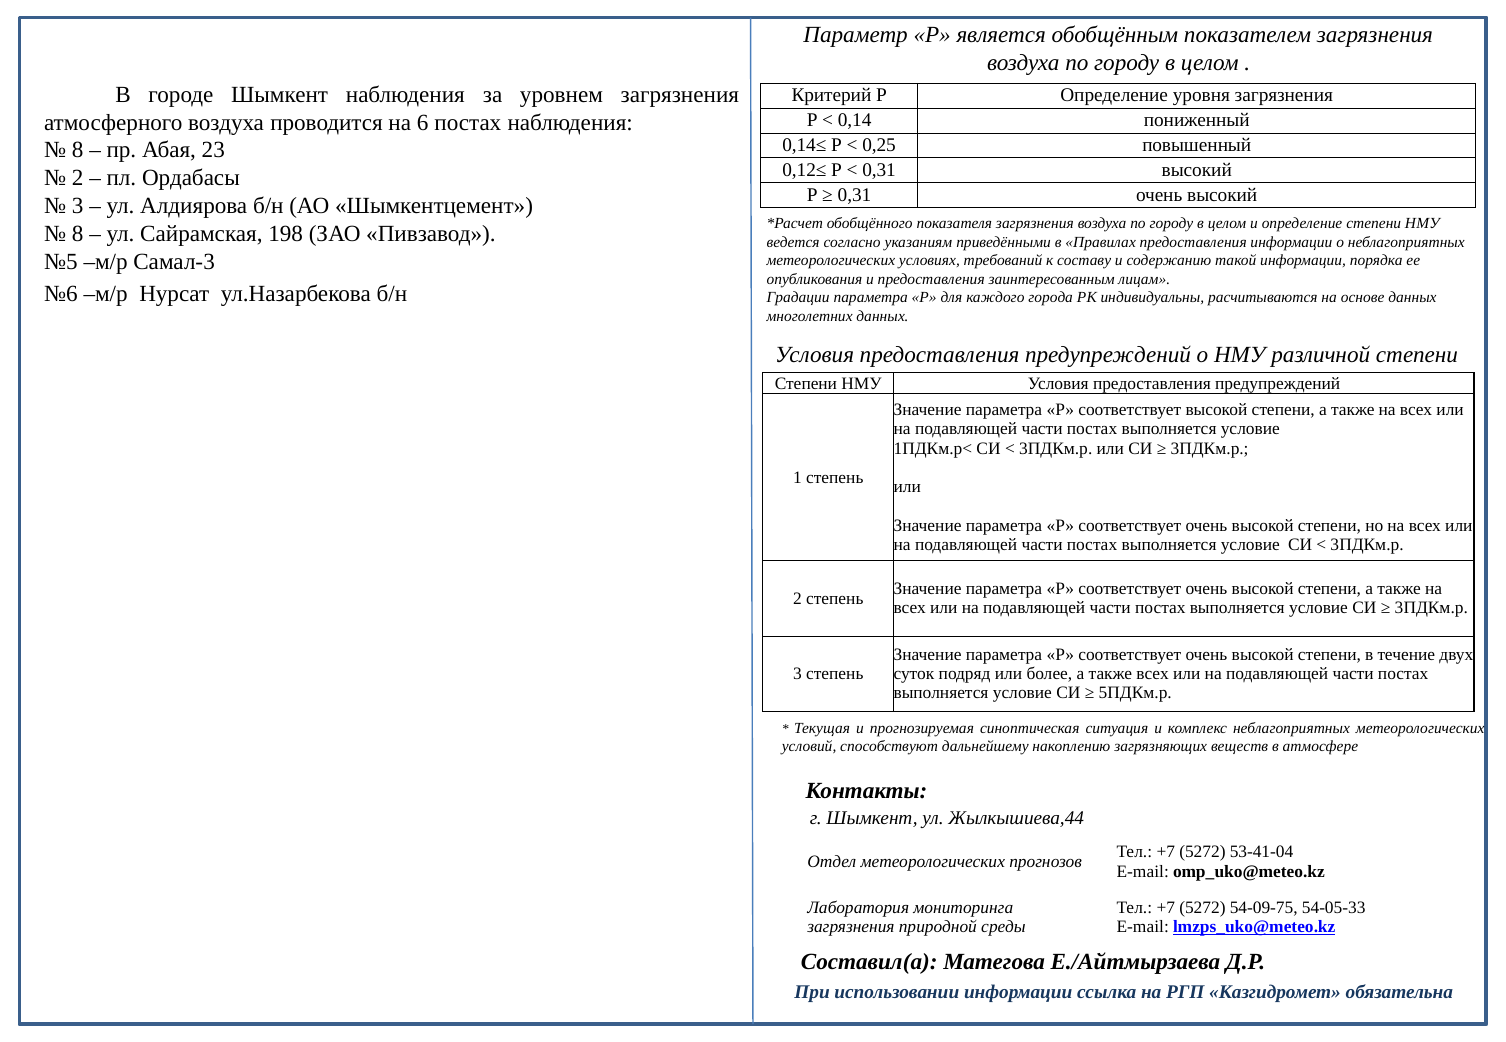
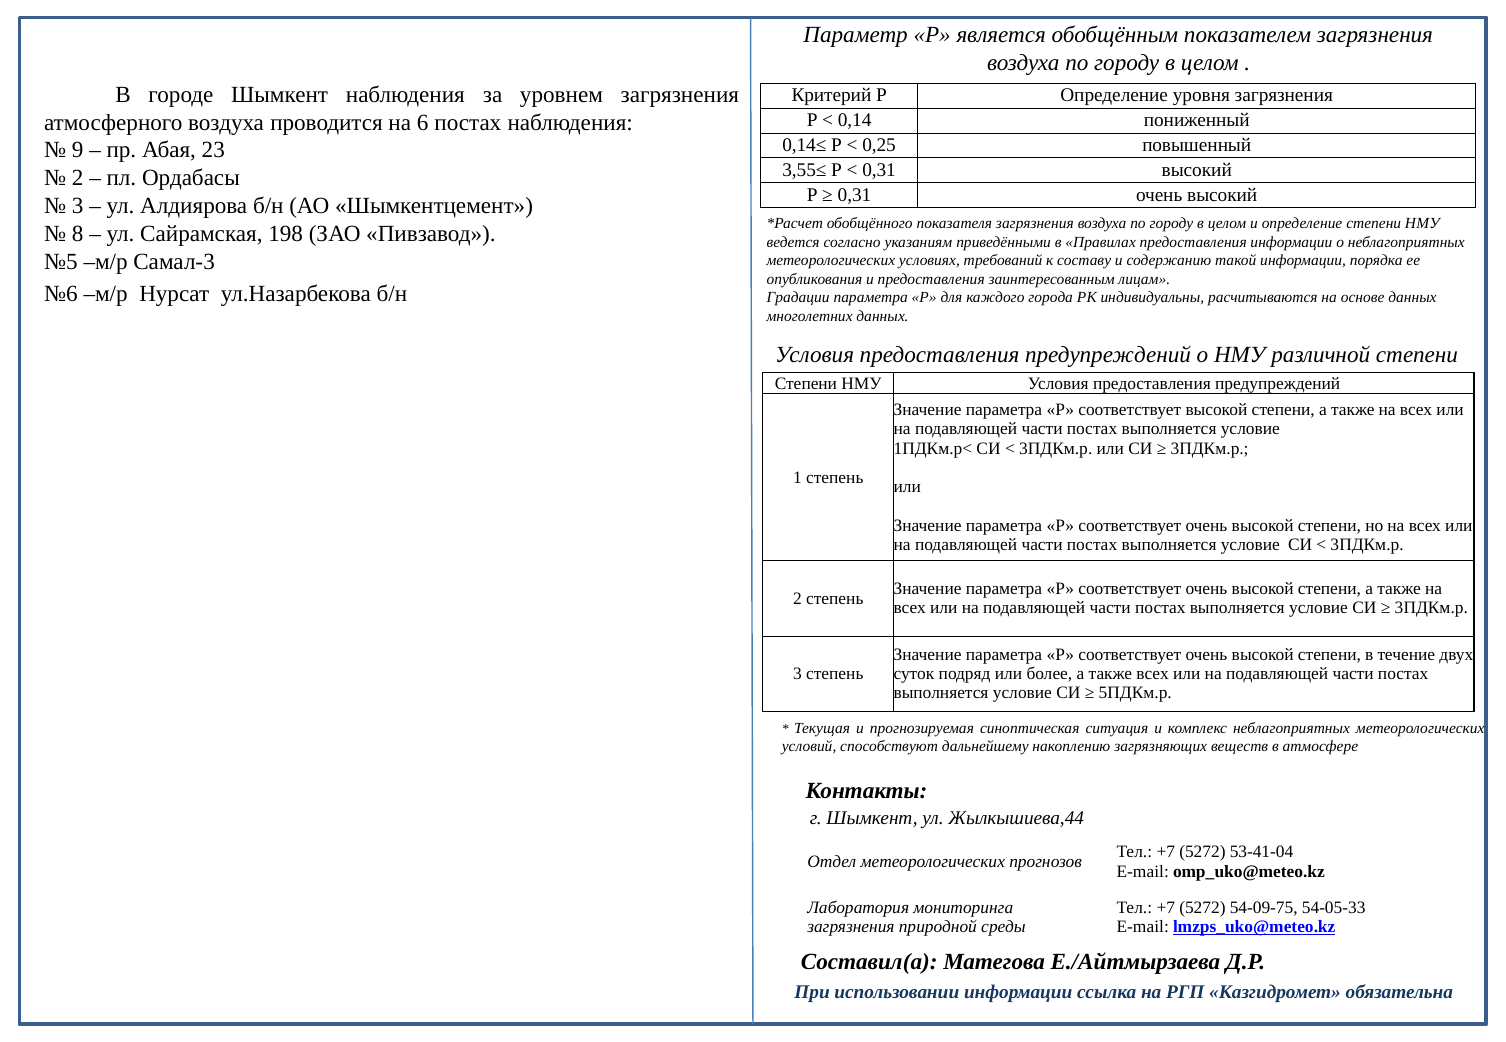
8: 8 -> 9 (78, 150)
0,12≤: 0,12≤ -> 3,55≤ (804, 170)
